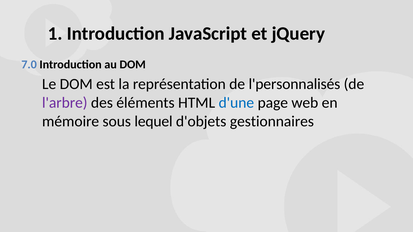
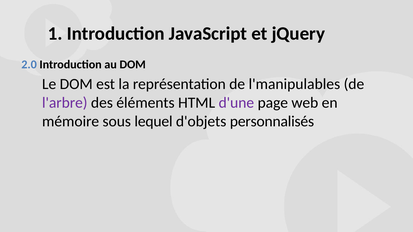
7.0: 7.0 -> 2.0 (29, 64)
l'personnalisés: l'personnalisés -> l'manipulables (294, 84)
d'une colour: blue -> purple (236, 103)
gestionnaires: gestionnaires -> personnalisés (272, 121)
